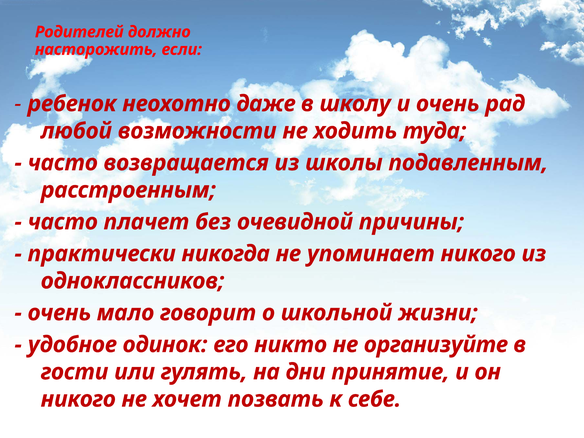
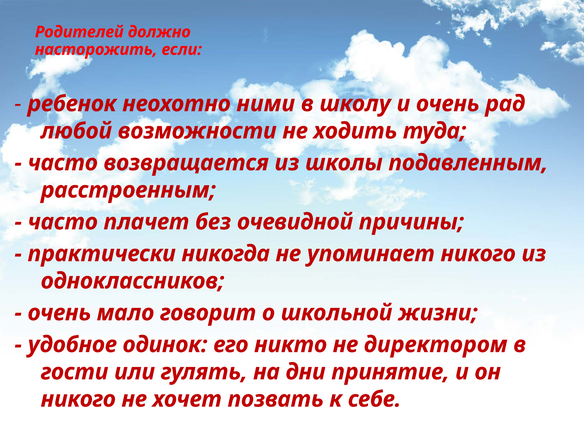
даже: даже -> ними (266, 104)
организуйте: организуйте -> директором (436, 345)
